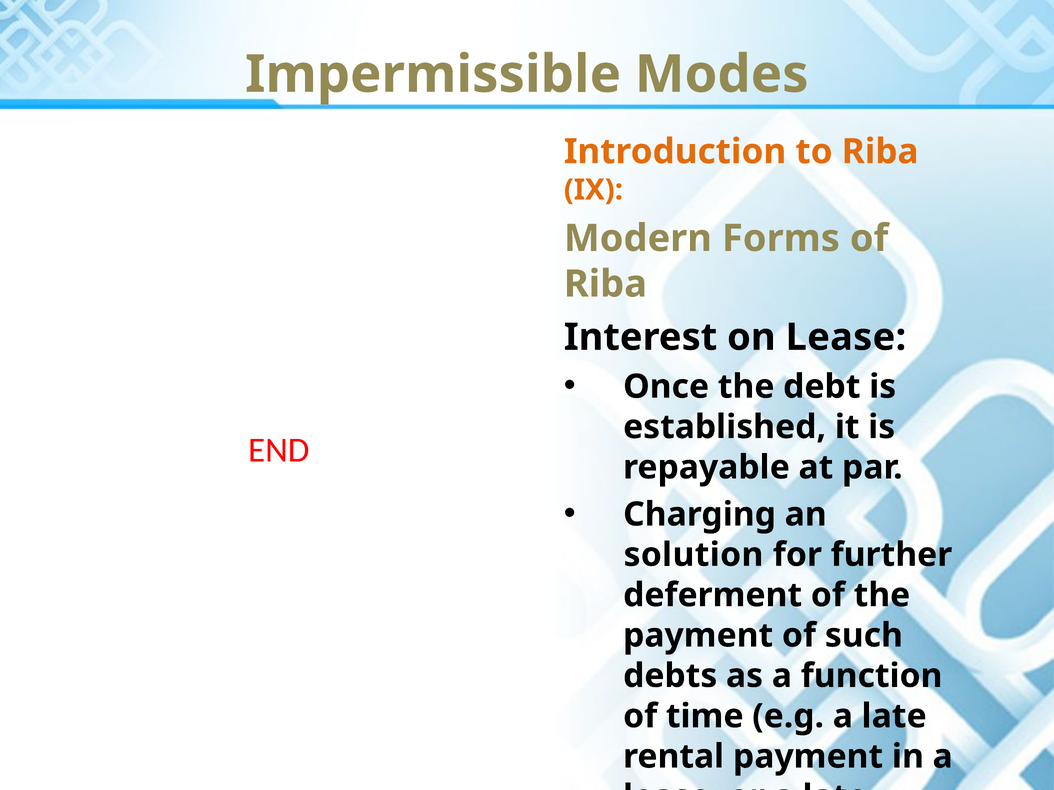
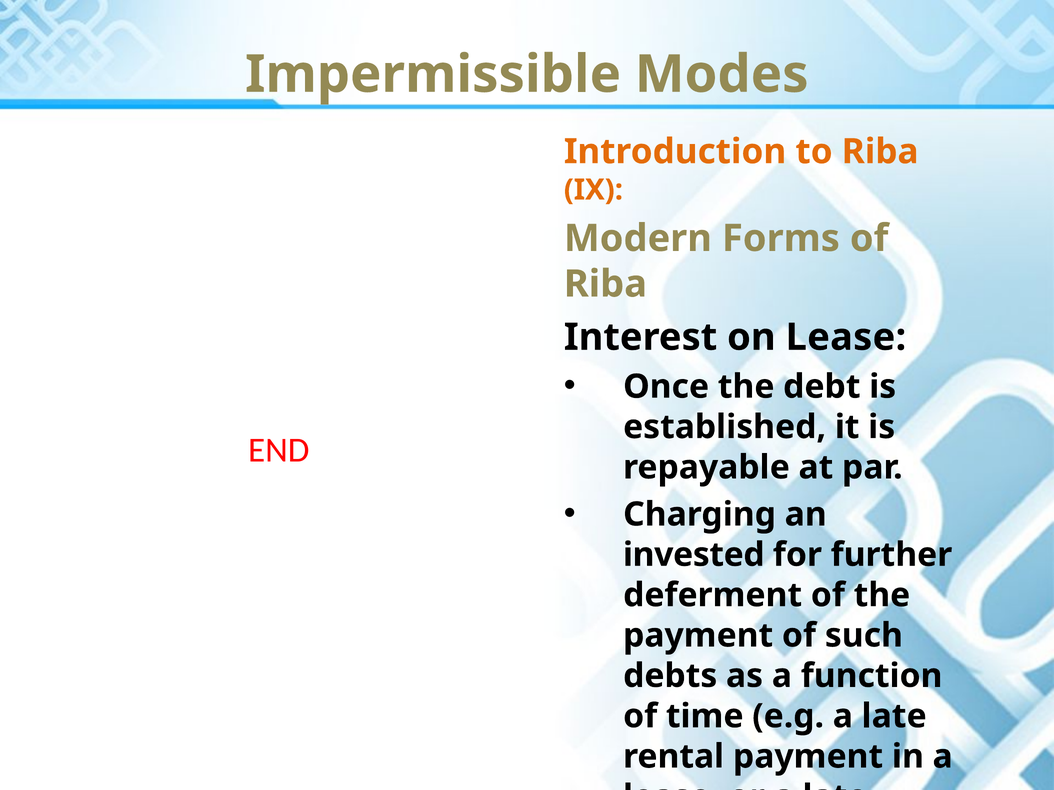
solution: solution -> invested (694, 555)
